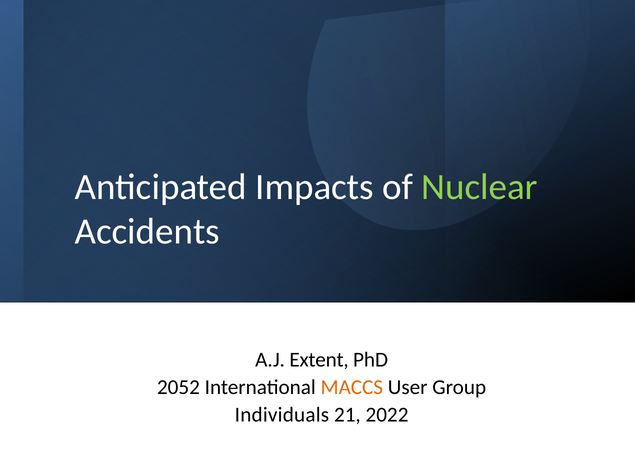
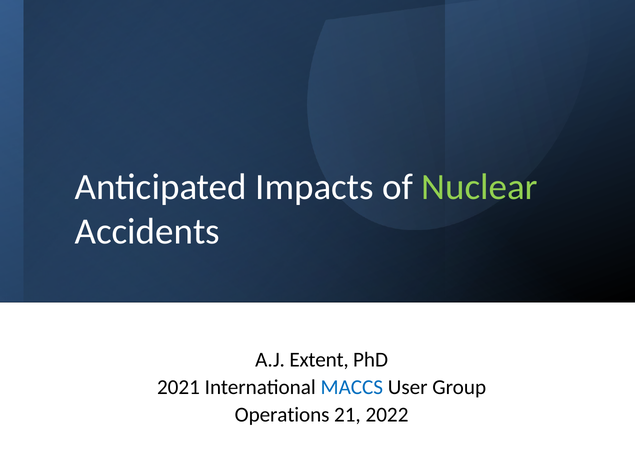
2052: 2052 -> 2021 (178, 387)
MACCS colour: orange -> blue (352, 387)
Individuals: Individuals -> Operations (282, 415)
